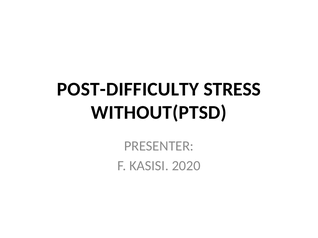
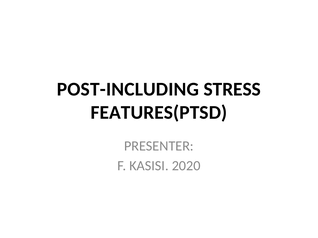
POST-DIFFICULTY: POST-DIFFICULTY -> POST-INCLUDING (128, 89)
WITHOUT(PTSD: WITHOUT(PTSD -> FEATURES(PTSD (159, 113)
